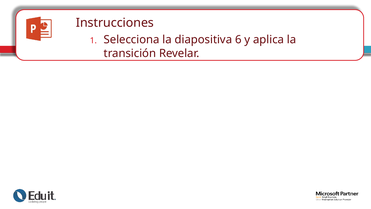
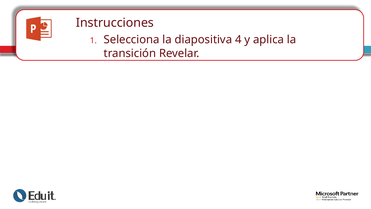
6: 6 -> 4 (238, 40)
